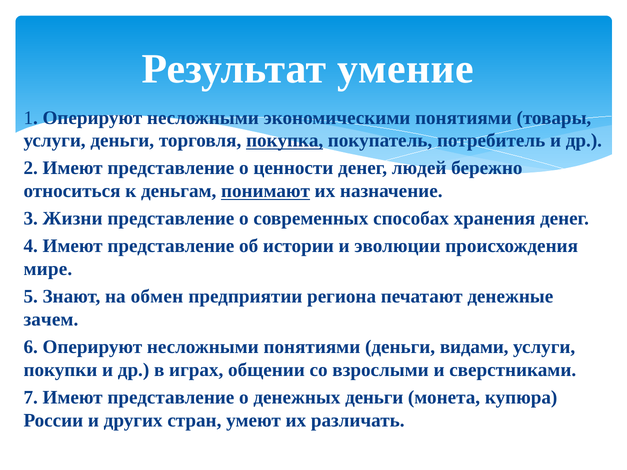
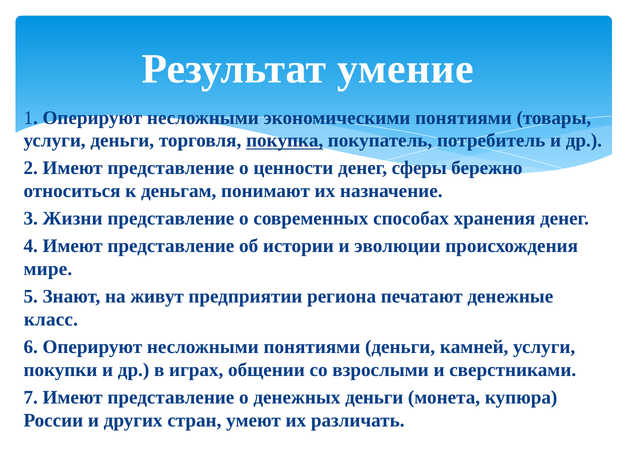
людей: людей -> сферы (419, 168)
понимают underline: present -> none (266, 191)
обмен: обмен -> живут (157, 297)
зачем: зачем -> класс (51, 320)
видами: видами -> камней (474, 347)
